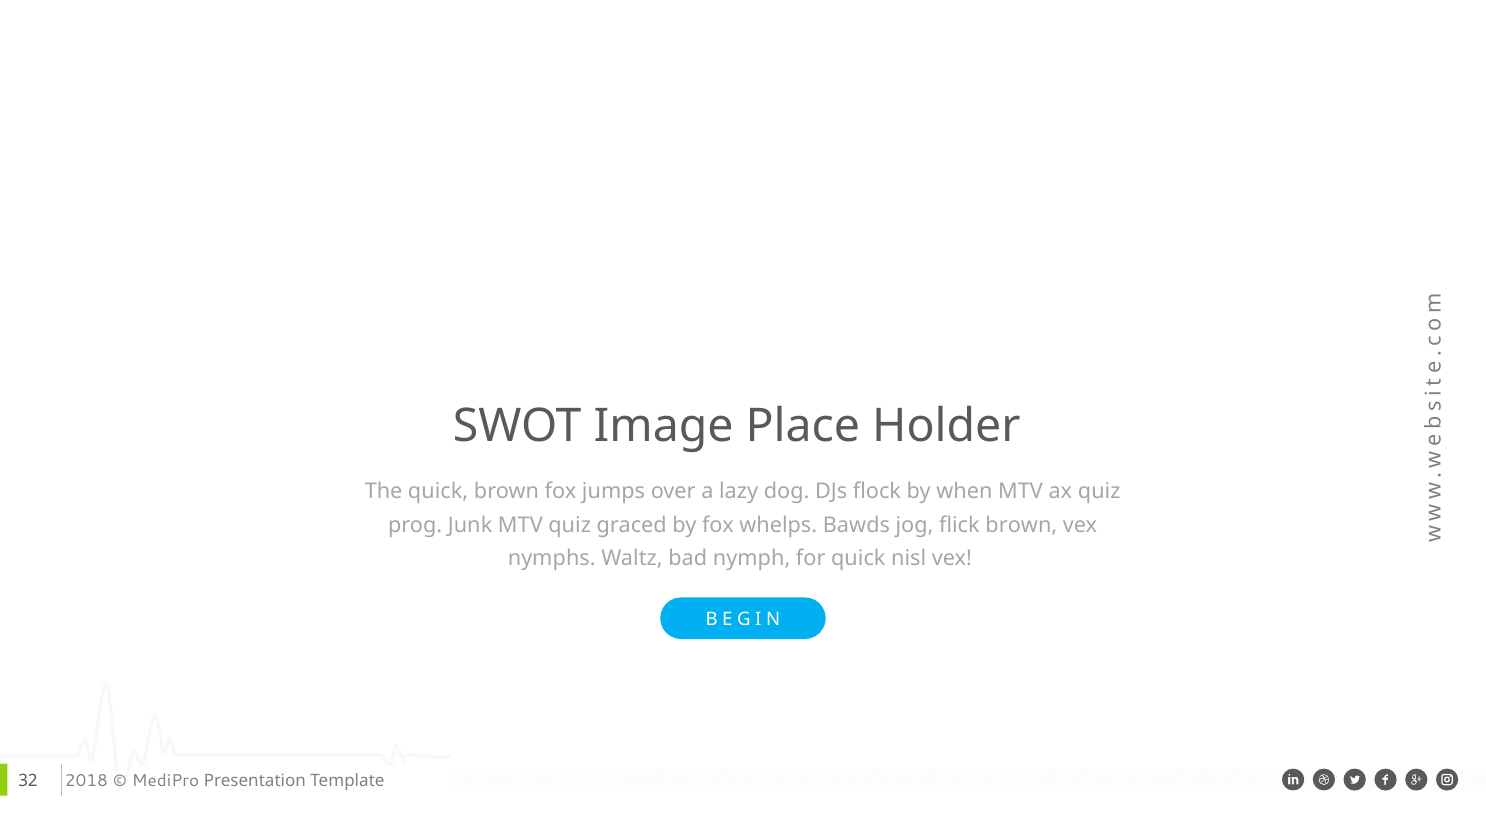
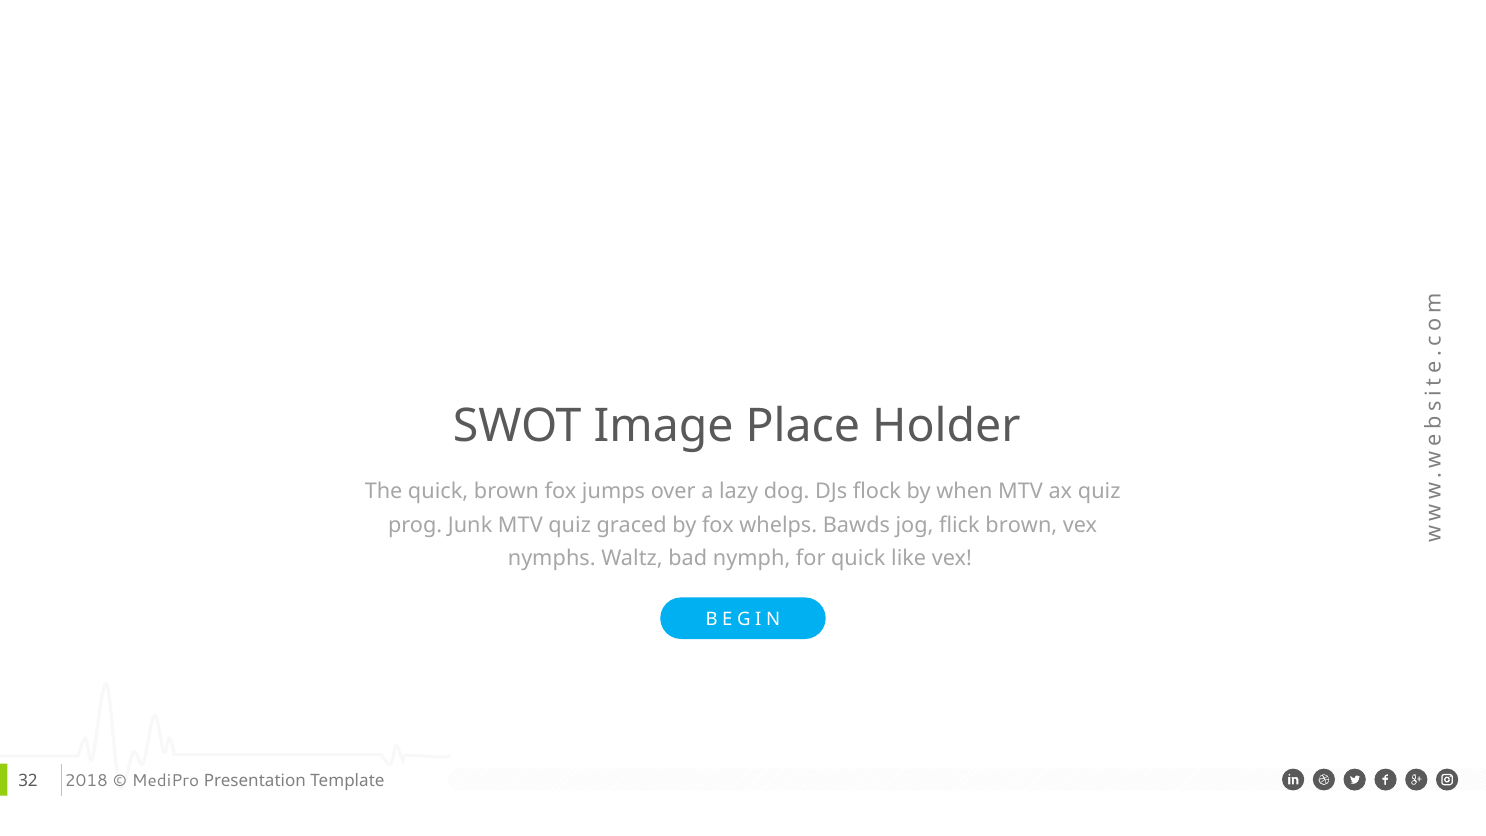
nisl: nisl -> like (909, 559)
